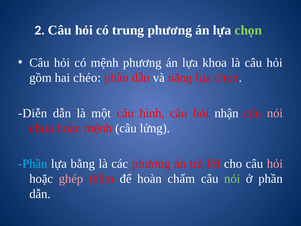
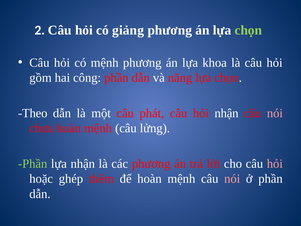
trung: trung -> giảng (128, 30)
chéo: chéo -> công (87, 78)
Diễn: Diễn -> Theo (33, 113)
hình: hình -> phát (152, 113)
Phần colour: light blue -> light green (33, 164)
lựa bằng: bằng -> nhận (83, 164)
ghép colour: pink -> white (71, 179)
để hoàn chấm: chấm -> mệnh (181, 179)
nói colour: light green -> pink (232, 179)
